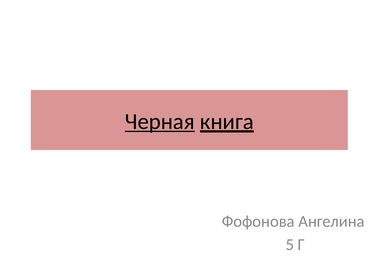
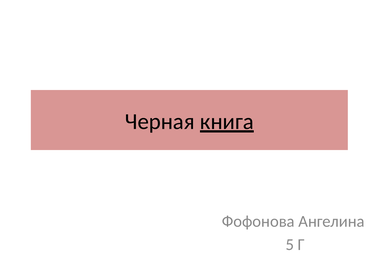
Черная underline: present -> none (160, 122)
